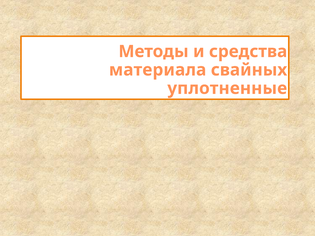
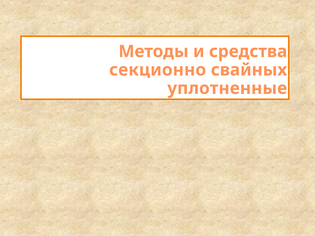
материала: материала -> секционно (158, 70)
